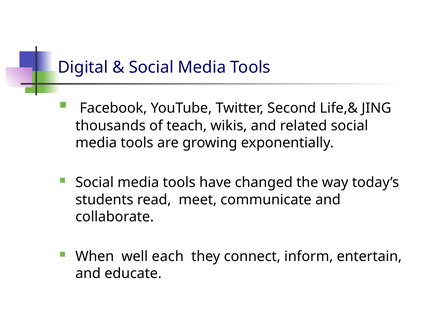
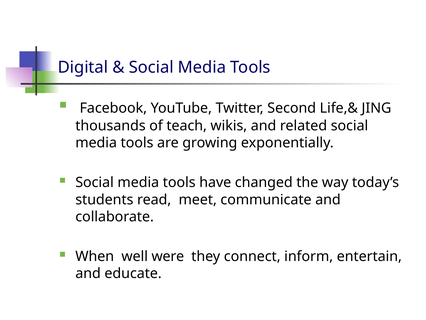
each: each -> were (168, 256)
